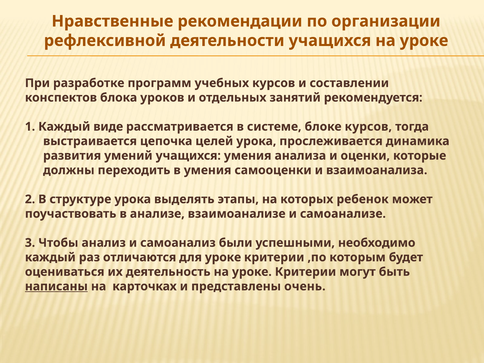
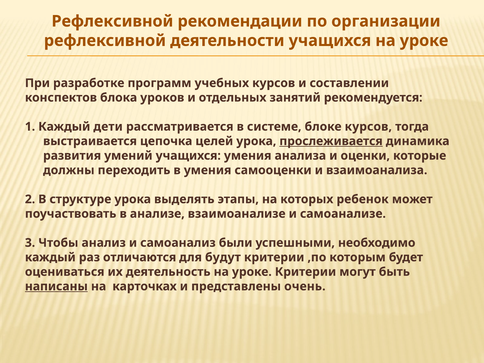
Нравственные: Нравственные -> Рефлексивной (112, 21)
виде: виде -> дети (108, 127)
прослеживается underline: none -> present (331, 141)
для уроке: уроке -> будут (223, 257)
